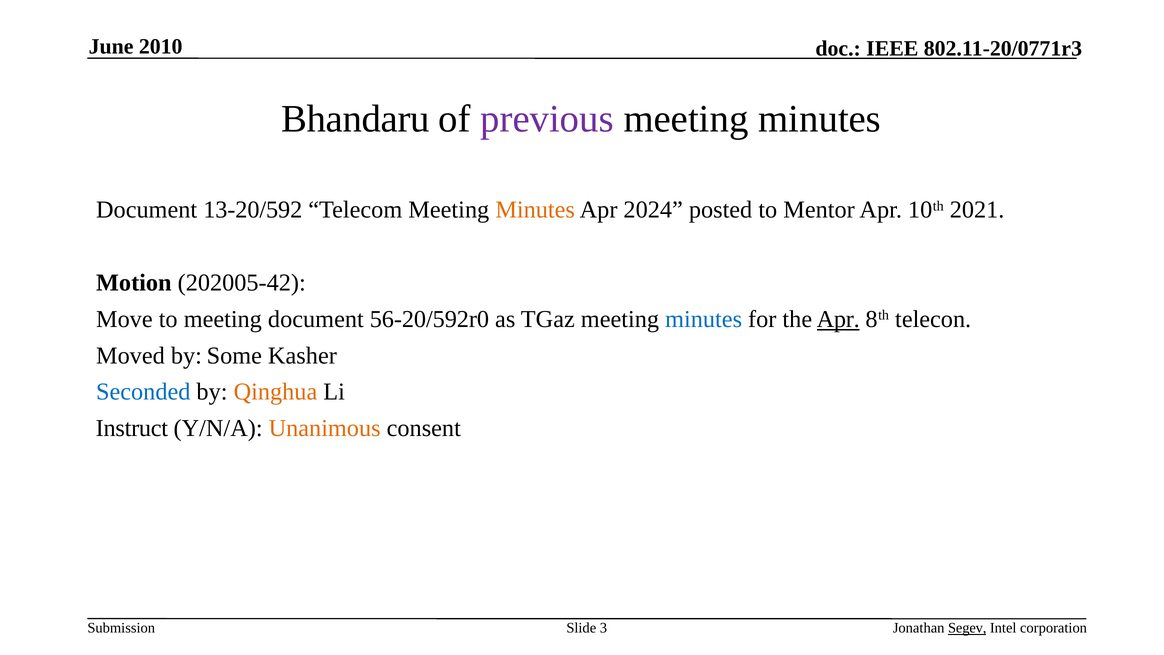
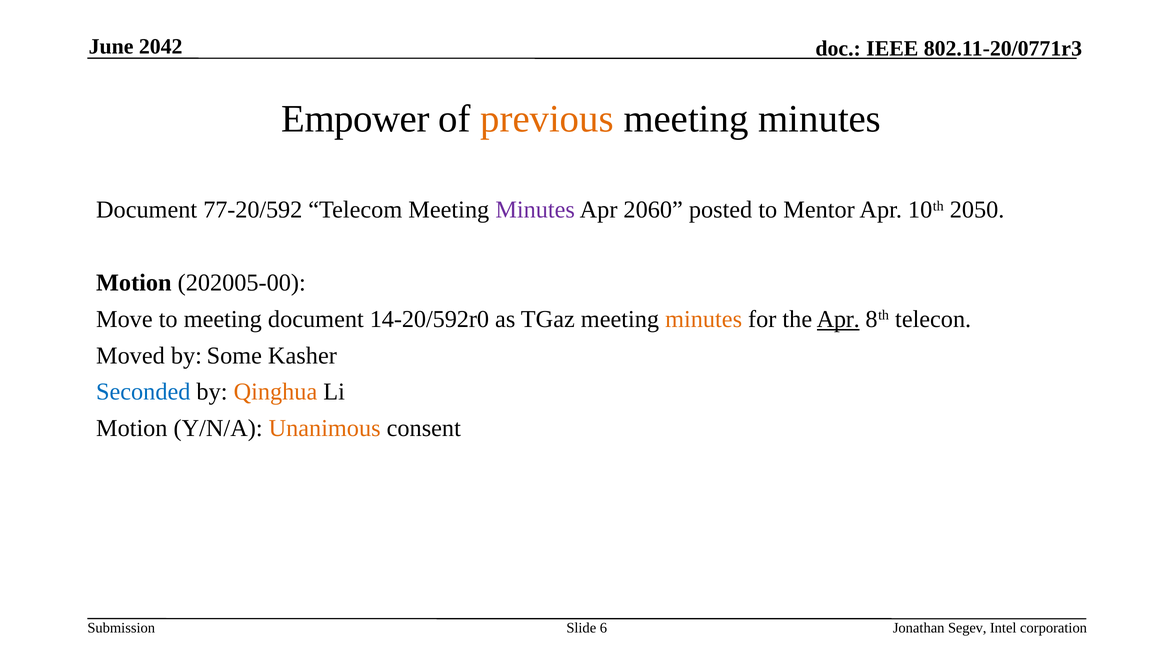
2010: 2010 -> 2042 (161, 46)
Bhandaru: Bhandaru -> Empower (355, 119)
previous colour: purple -> orange (547, 119)
13-20/592: 13-20/592 -> 77-20/592 (253, 210)
Minutes colour: orange -> purple (535, 210)
2024: 2024 -> 2060 (653, 210)
2021: 2021 -> 2050 (977, 210)
202005-42: 202005-42 -> 202005-00 (242, 283)
56-20/592r0: 56-20/592r0 -> 14-20/592r0 (429, 319)
minutes colour: blue -> orange (704, 319)
Instruct: Instruct -> Motion (132, 428)
3: 3 -> 6 (603, 628)
Segev underline: present -> none (967, 628)
